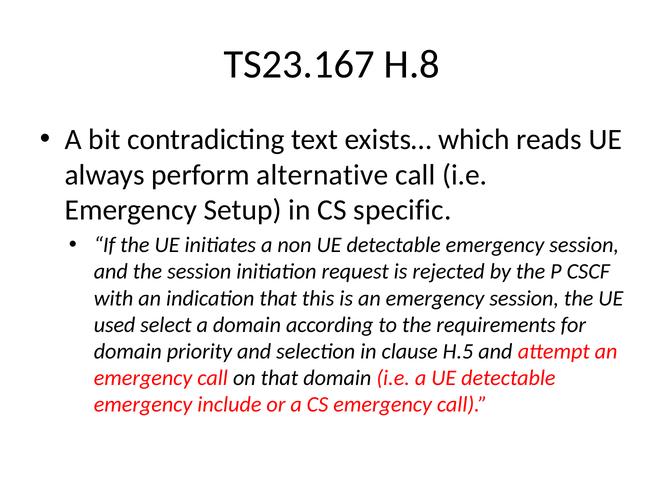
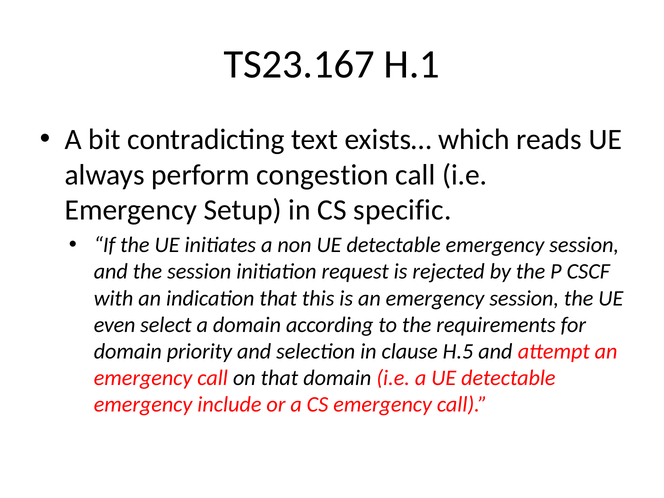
H.8: H.8 -> H.1 (412, 64)
alternative: alternative -> congestion (322, 175)
used: used -> even (115, 325)
